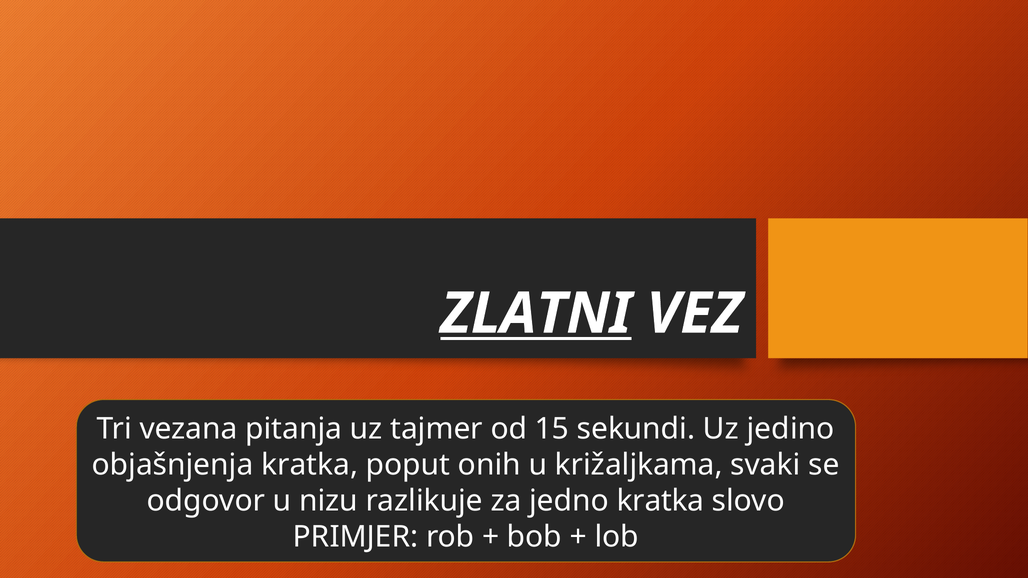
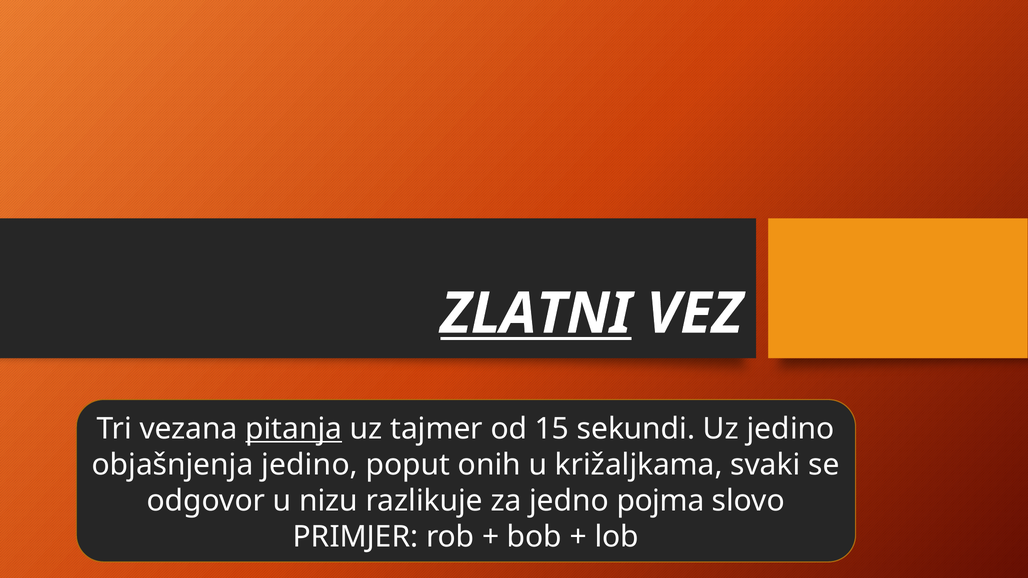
pitanja underline: none -> present (294, 429)
objašnjenja kratka: kratka -> jedino (310, 465)
jedno kratka: kratka -> pojma (660, 501)
